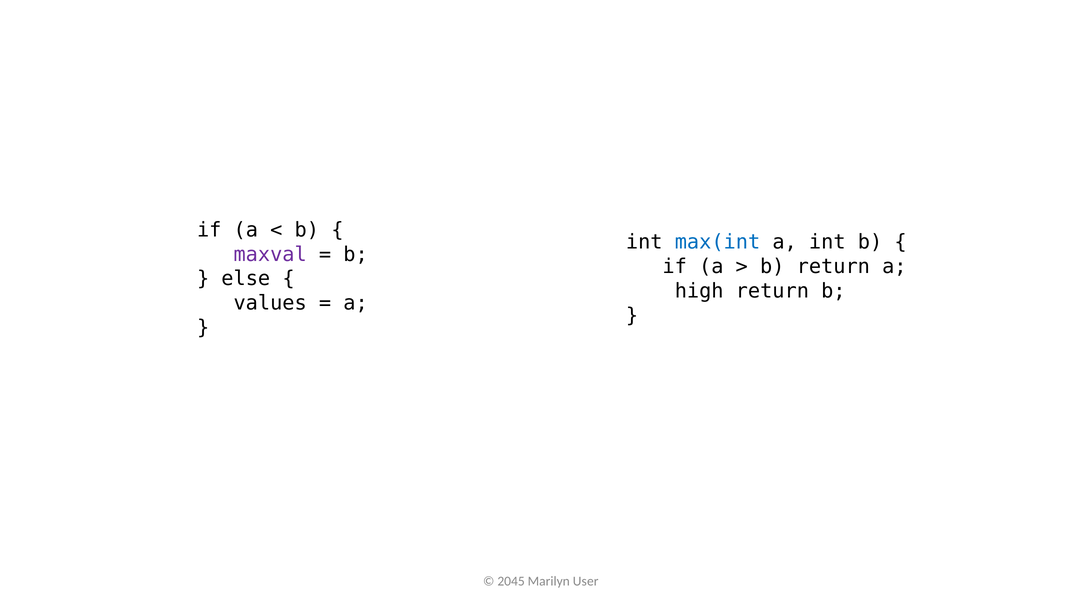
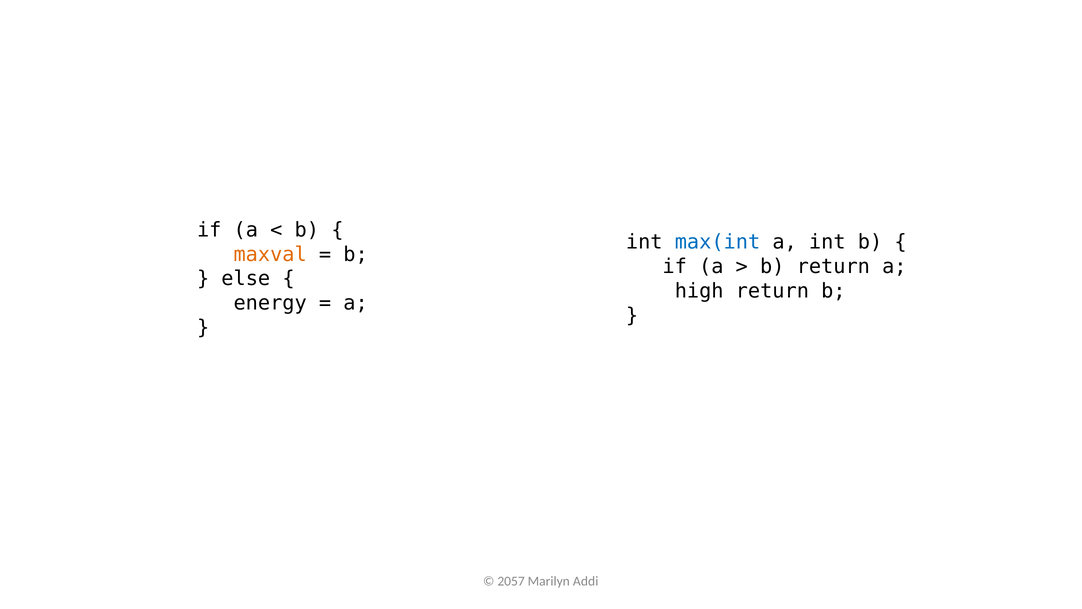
maxval colour: purple -> orange (270, 254)
values: values -> energy (270, 303)
2045: 2045 -> 2057 (511, 581)
User: User -> Addi (586, 581)
